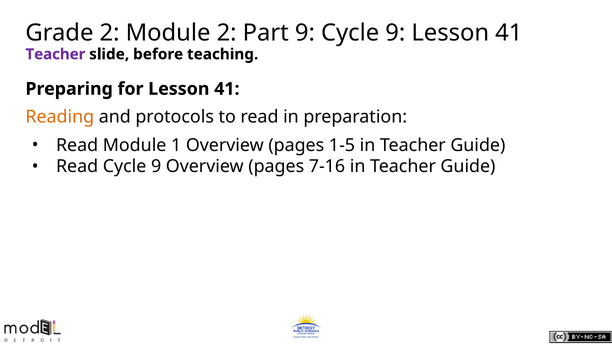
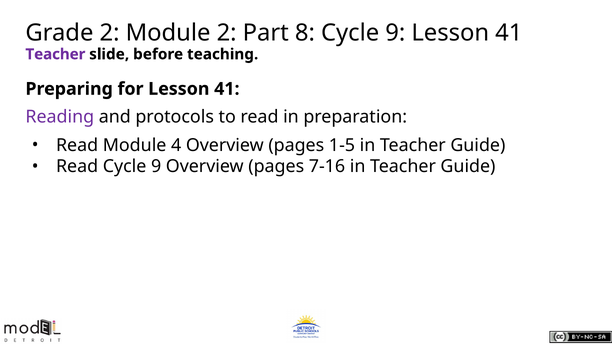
Part 9: 9 -> 8 (305, 33)
Reading colour: orange -> purple (60, 117)
1: 1 -> 4 (176, 145)
